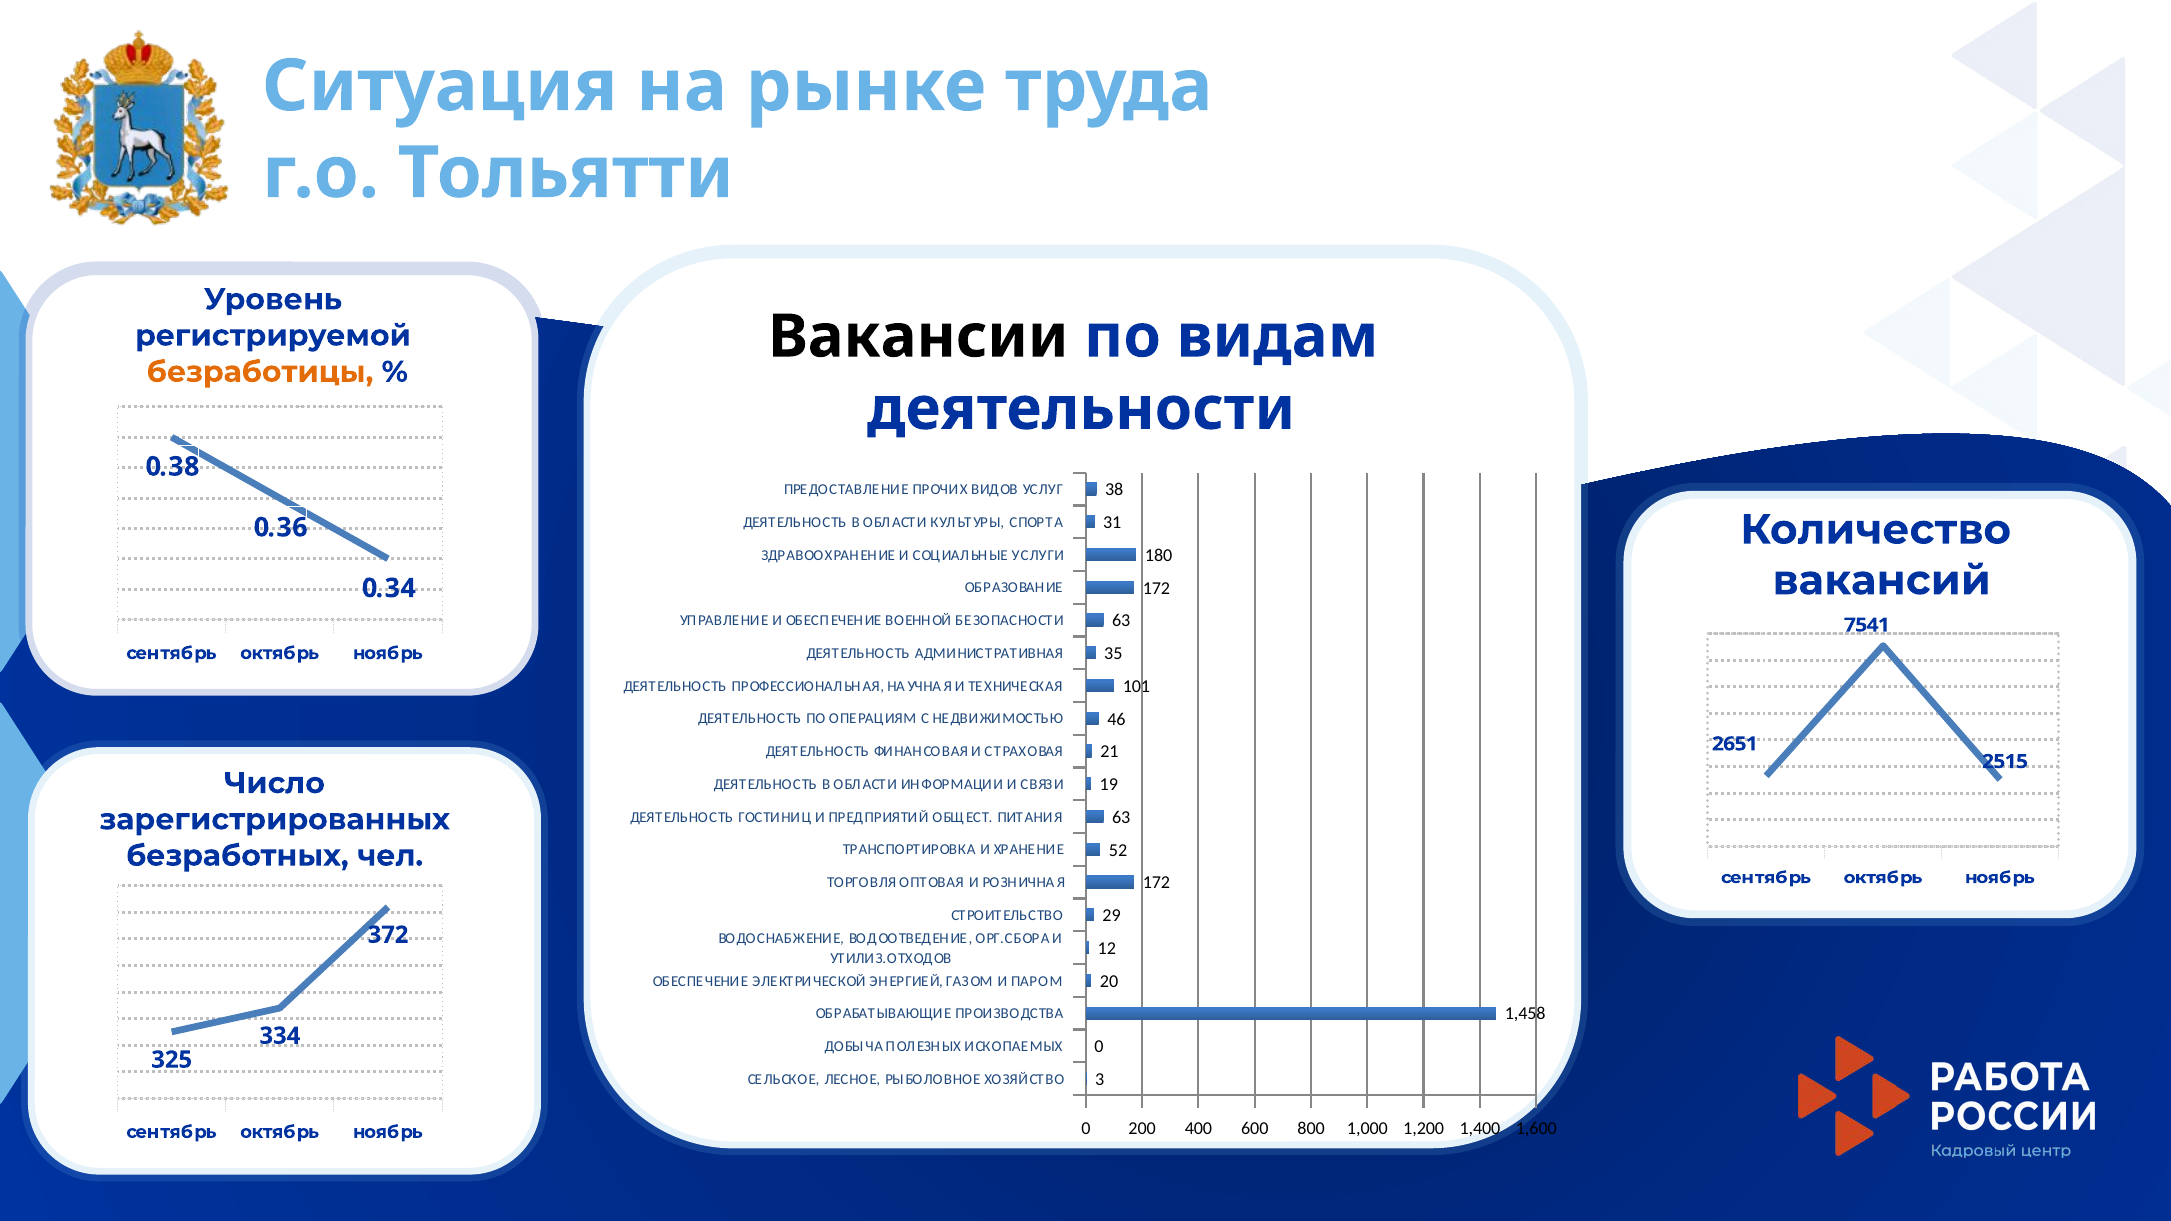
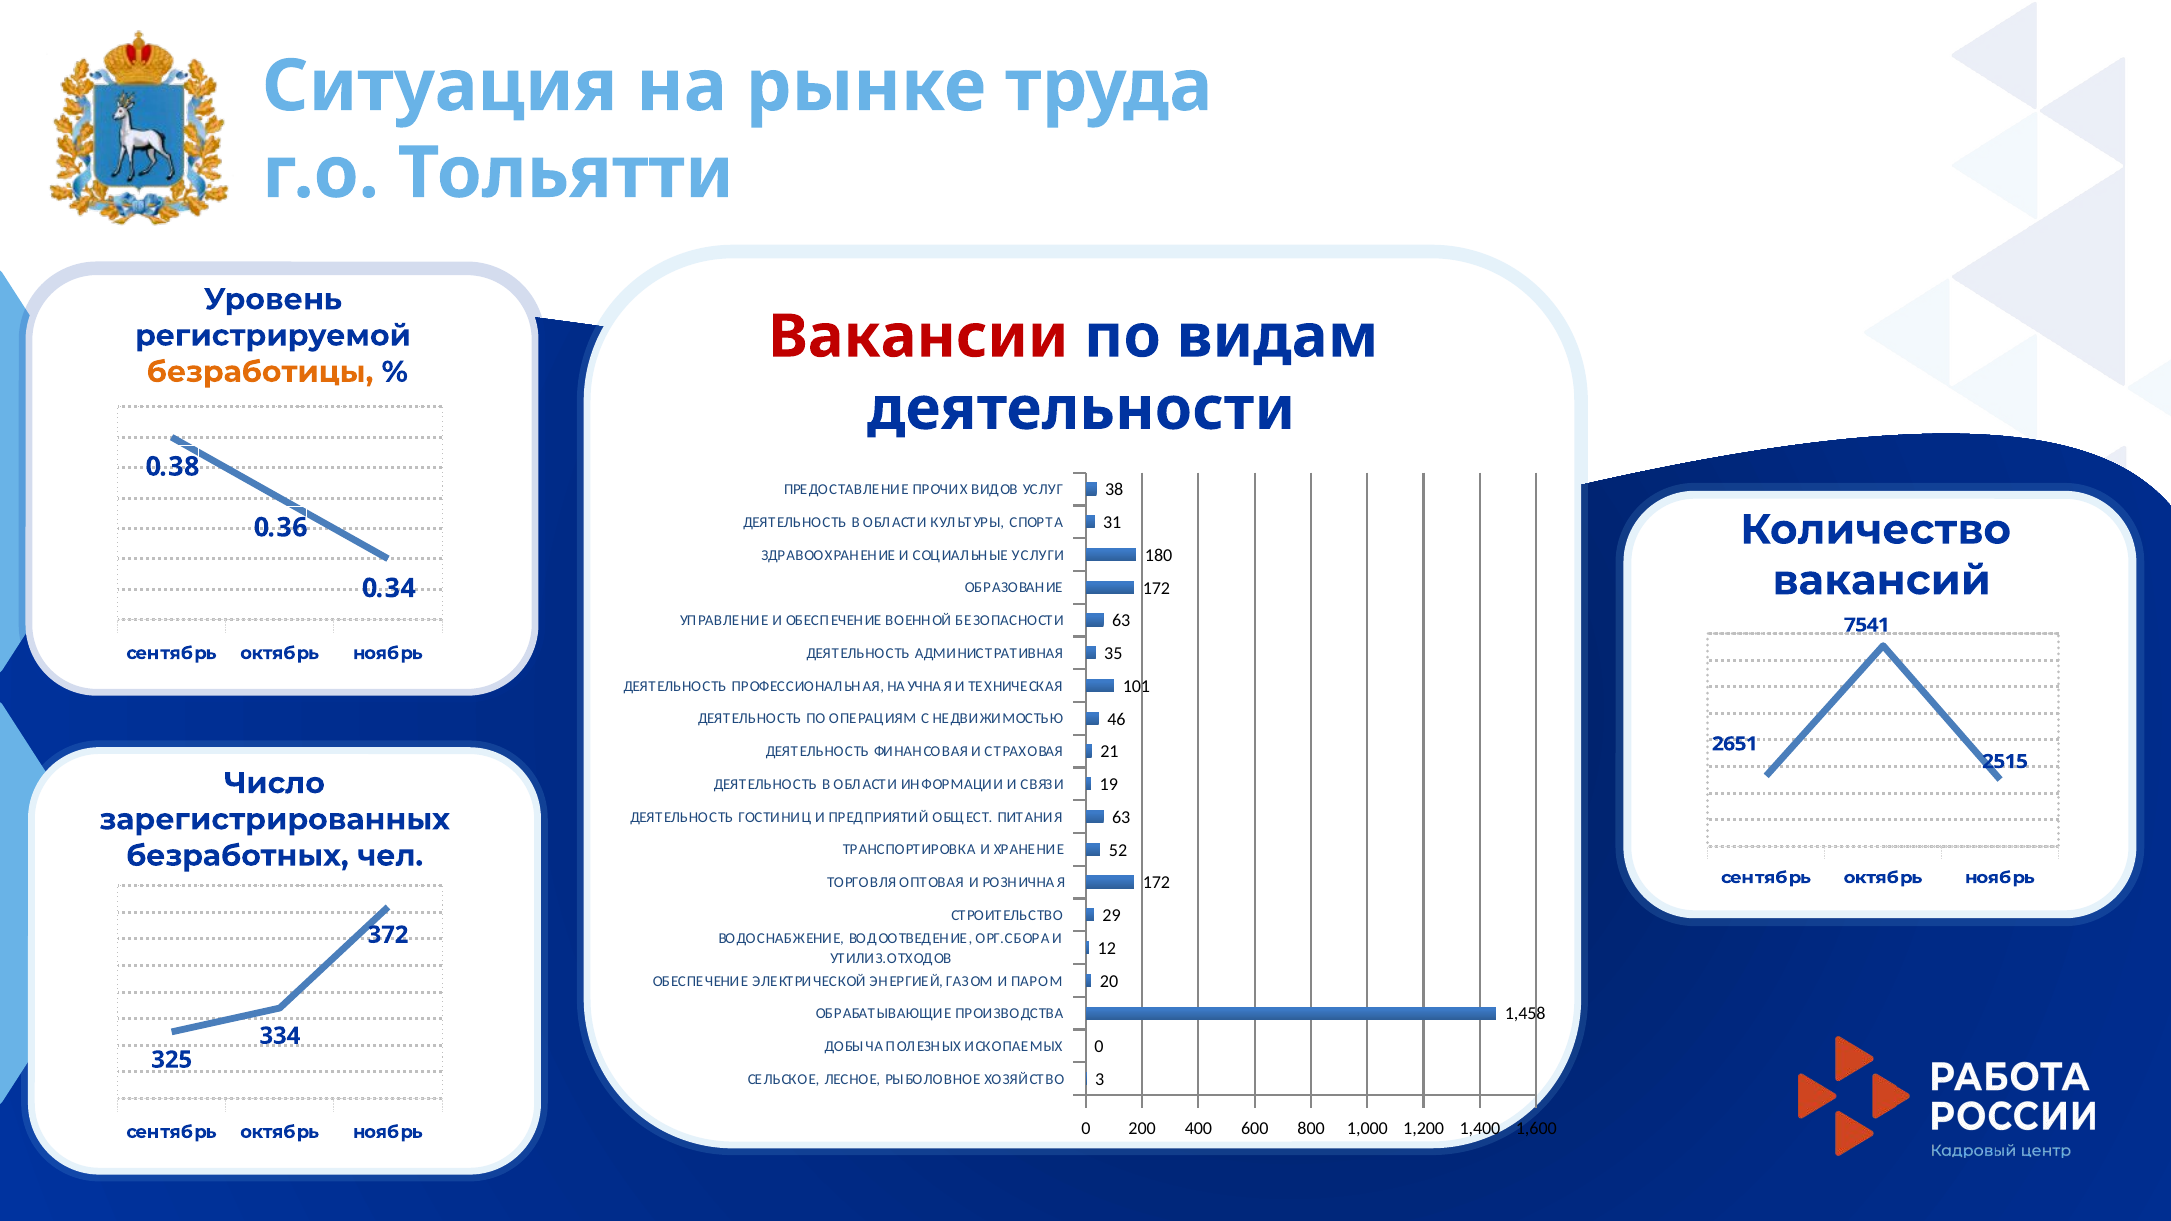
Вакансии colour: black -> red (918, 337)
